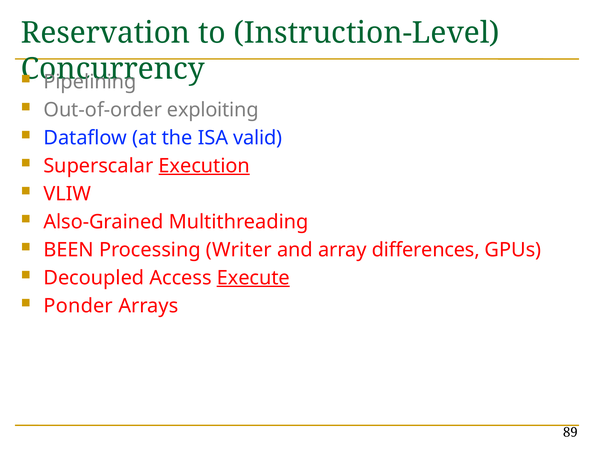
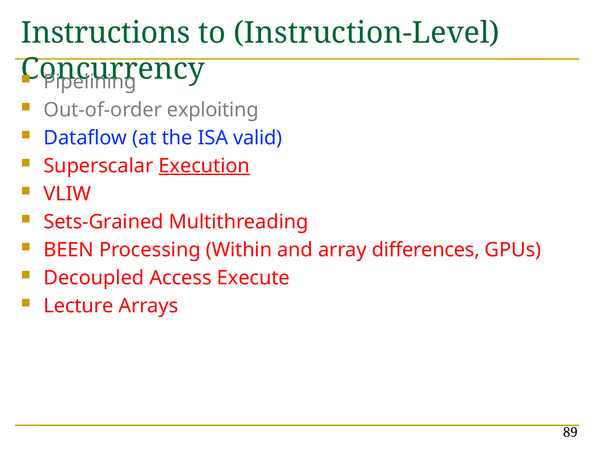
Reservation: Reservation -> Instructions (106, 33)
Also-Grained: Also-Grained -> Sets-Grained (103, 221)
Writer: Writer -> Within (239, 249)
Execute underline: present -> none (253, 277)
Ponder: Ponder -> Lecture (78, 305)
